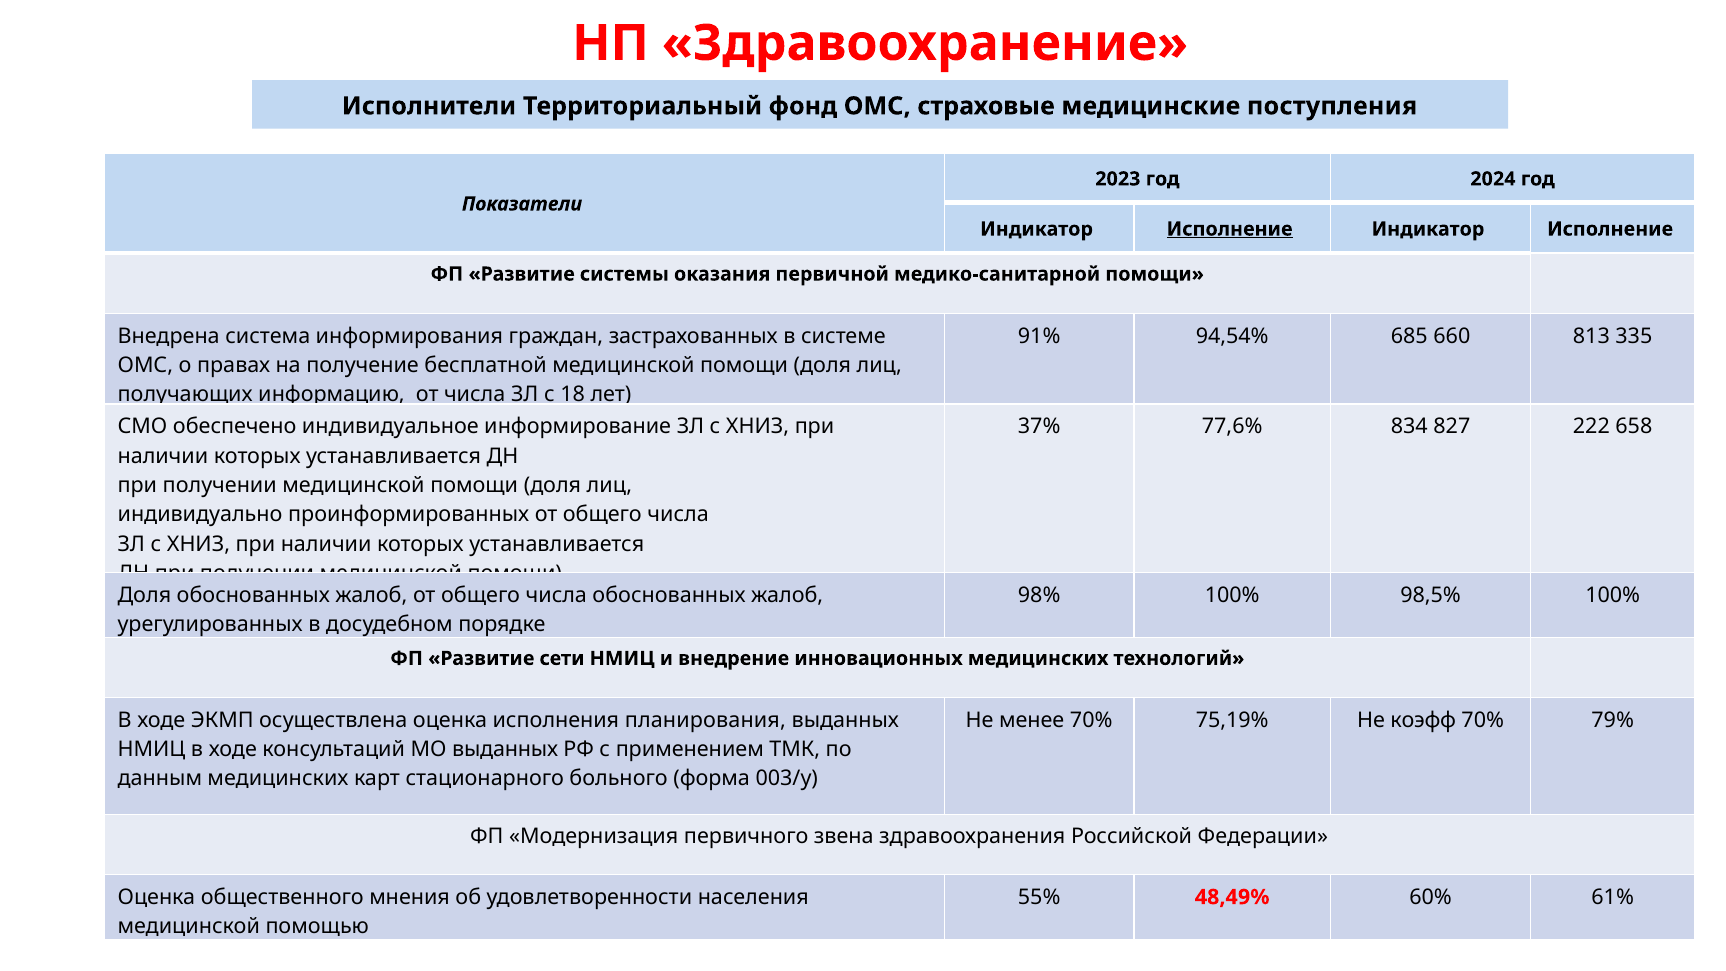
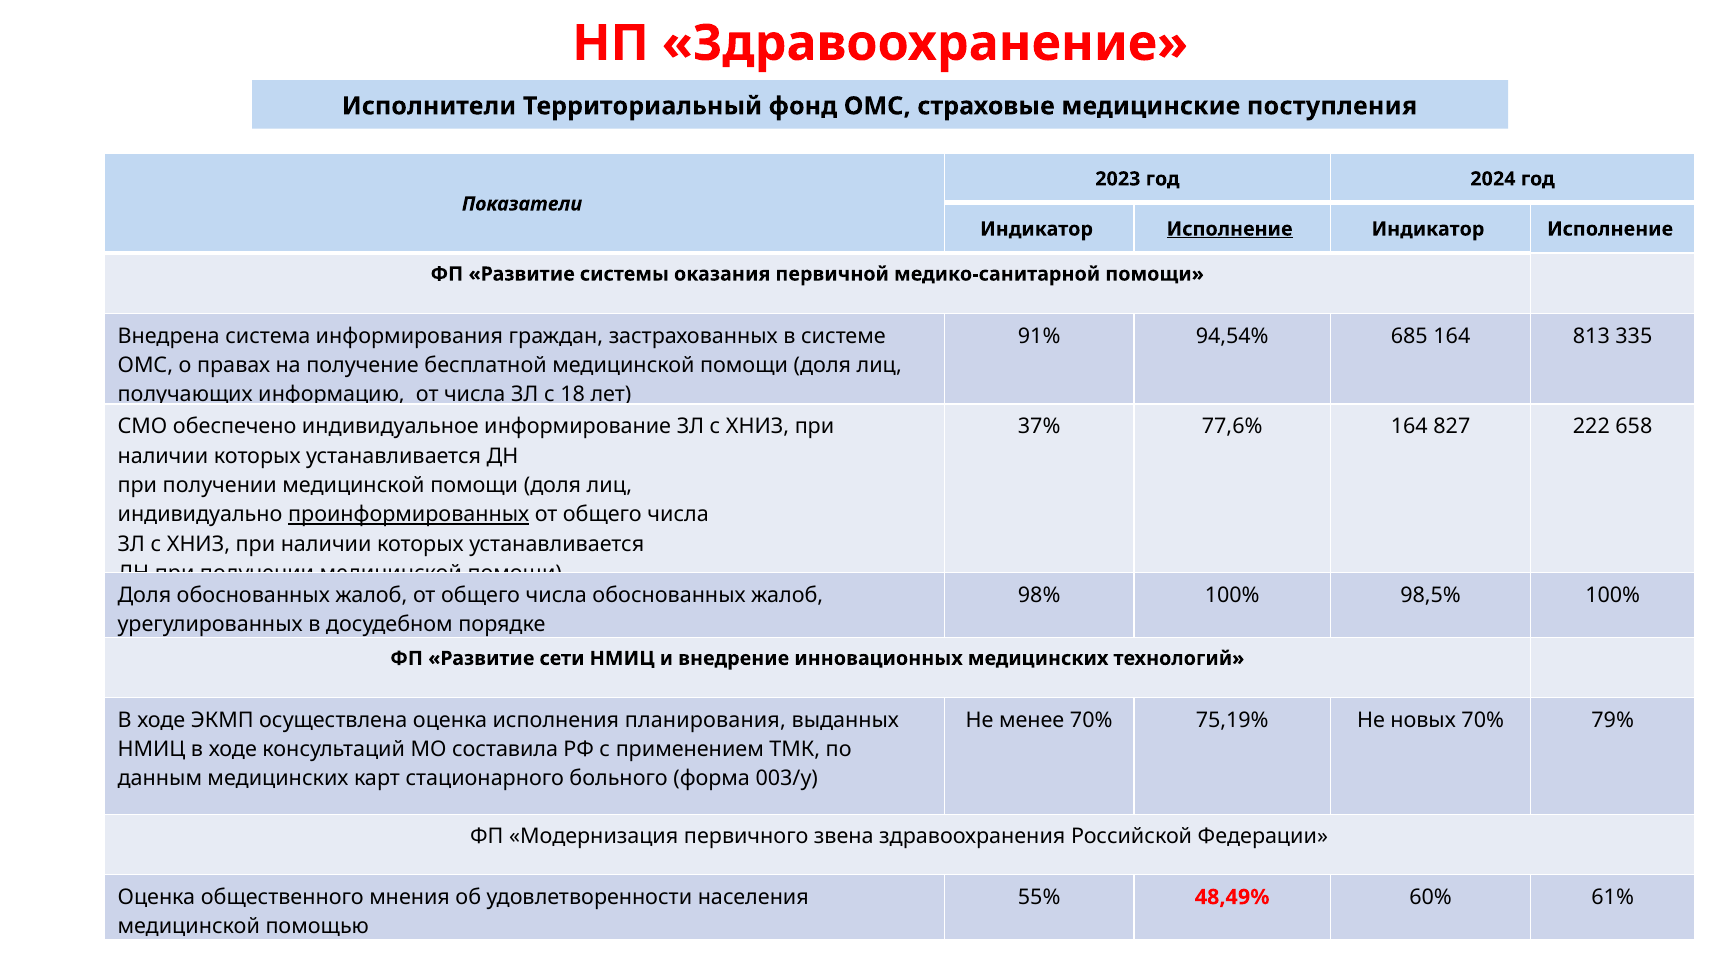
685 660: 660 -> 164 (1452, 336)
77,6% 834: 834 -> 164 (1409, 427)
проинформированных underline: none -> present (409, 515)
коэфф: коэфф -> новых (1423, 720)
МО выданных: выданных -> составила (505, 749)
